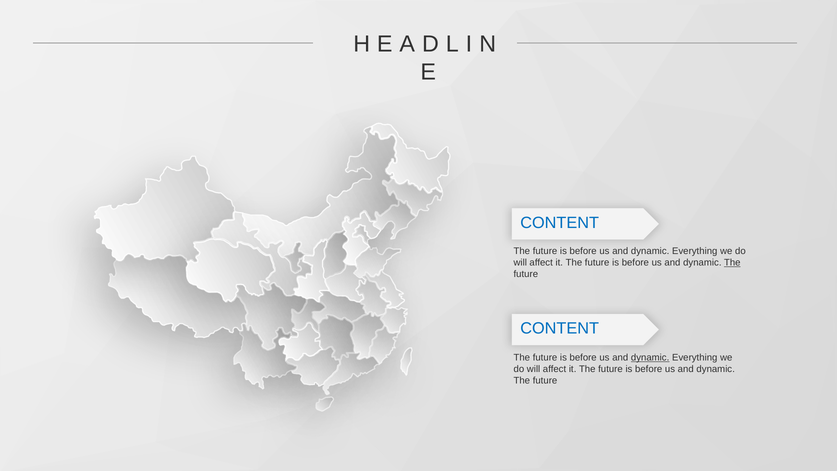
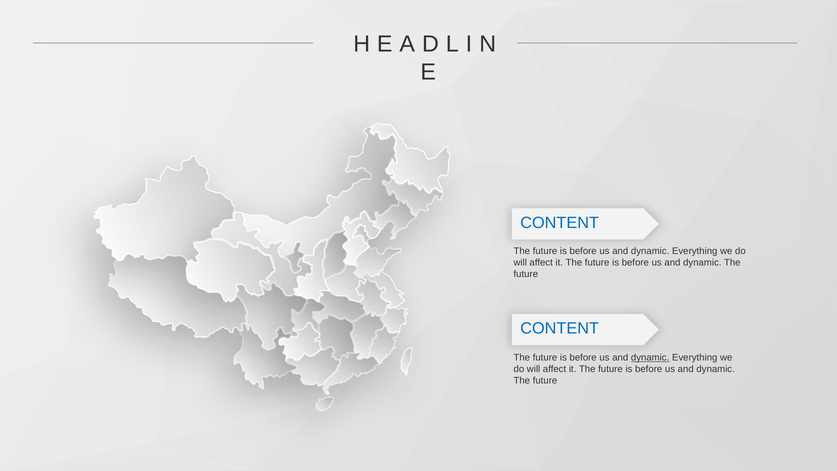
The underline: present -> none (732, 263)
